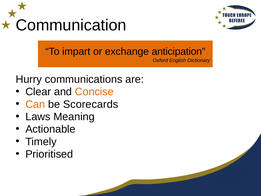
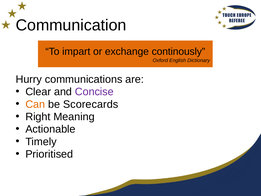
anticipation: anticipation -> continously (178, 51)
Concise colour: orange -> purple (94, 92)
Laws: Laws -> Right (38, 117)
